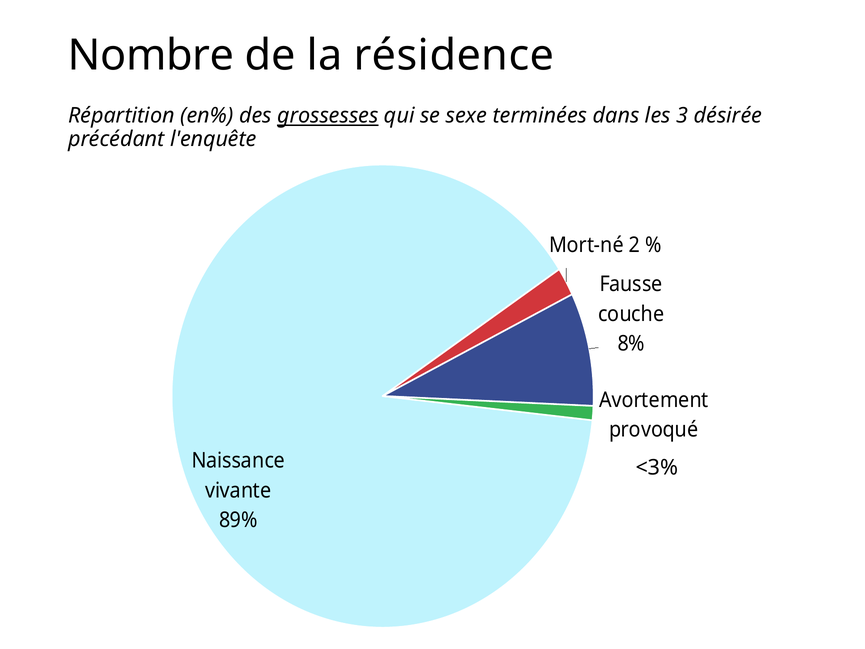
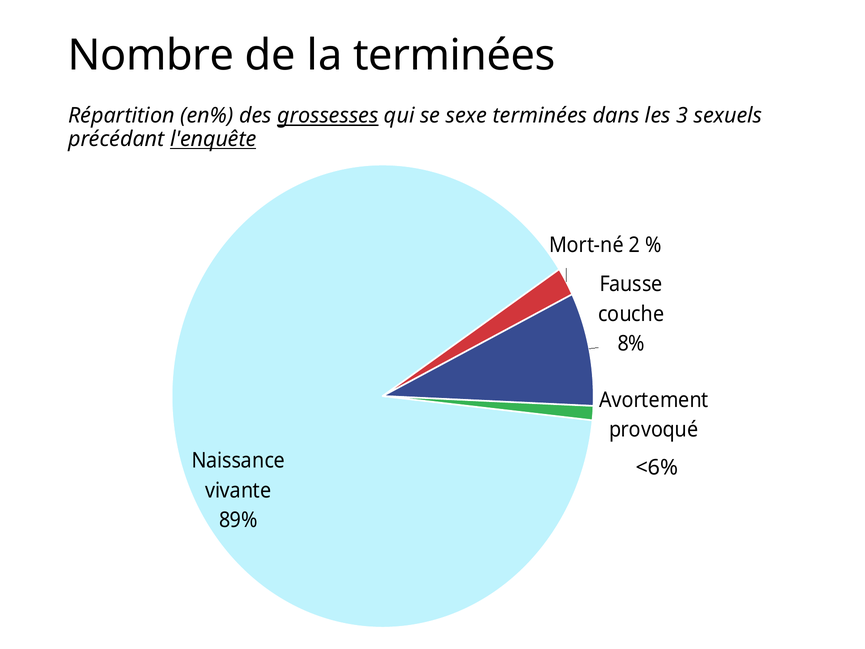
la résidence: résidence -> terminées (454, 56)
désirée: désirée -> sexuels (728, 116)
l'enquête underline: none -> present (213, 139)
<3%: <3% -> <6% (657, 467)
